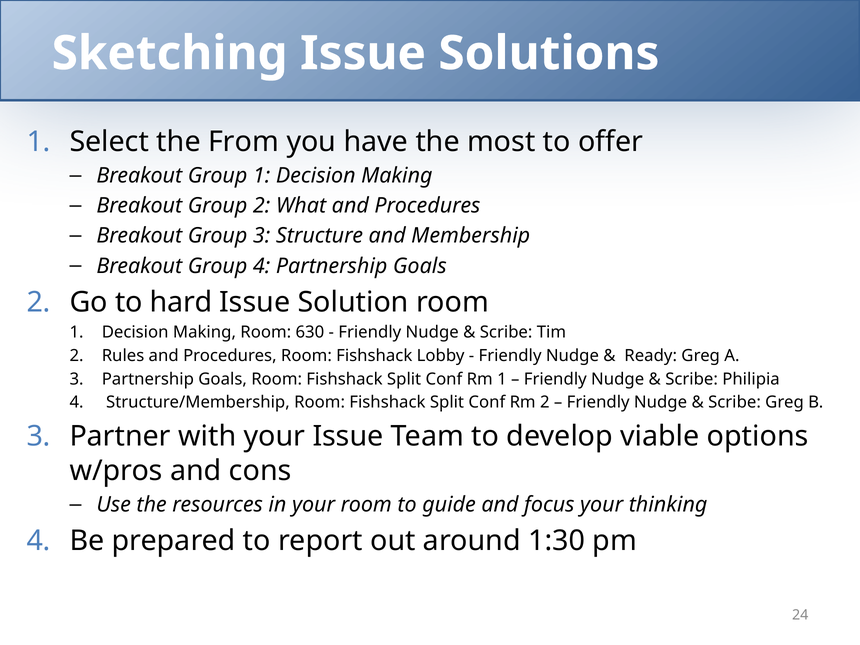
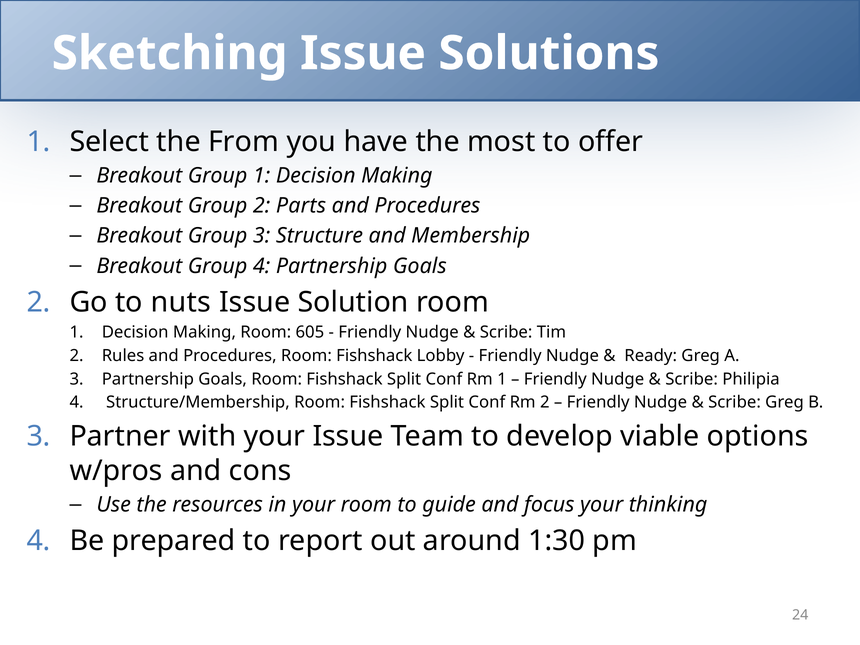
What: What -> Parts (301, 206)
hard: hard -> nuts (181, 302)
630: 630 -> 605 (310, 332)
